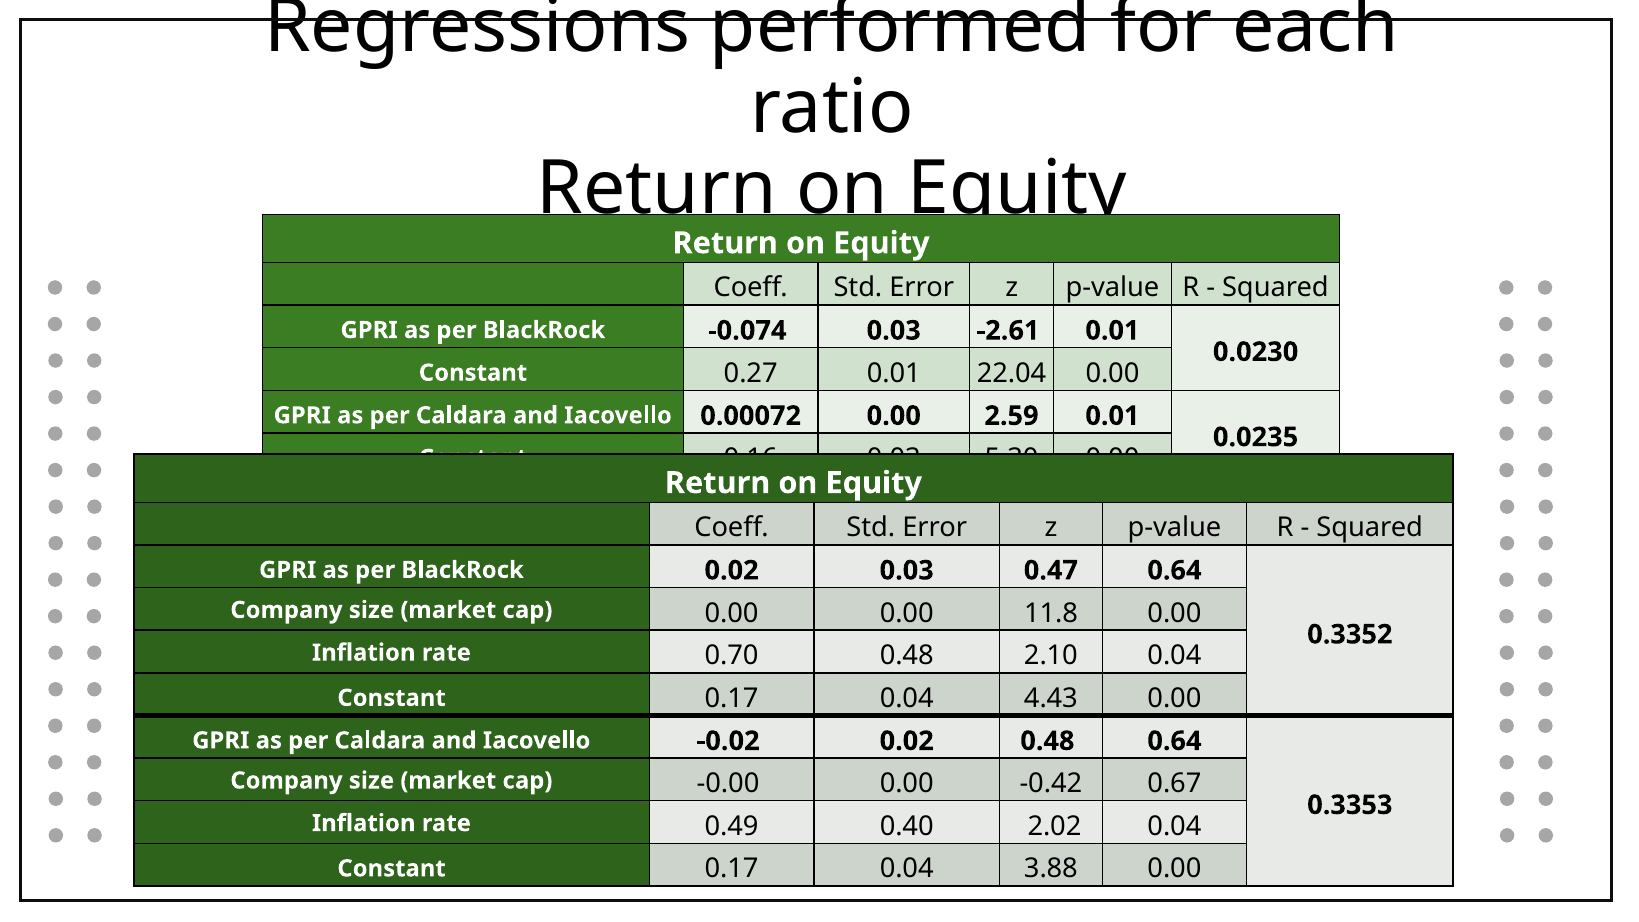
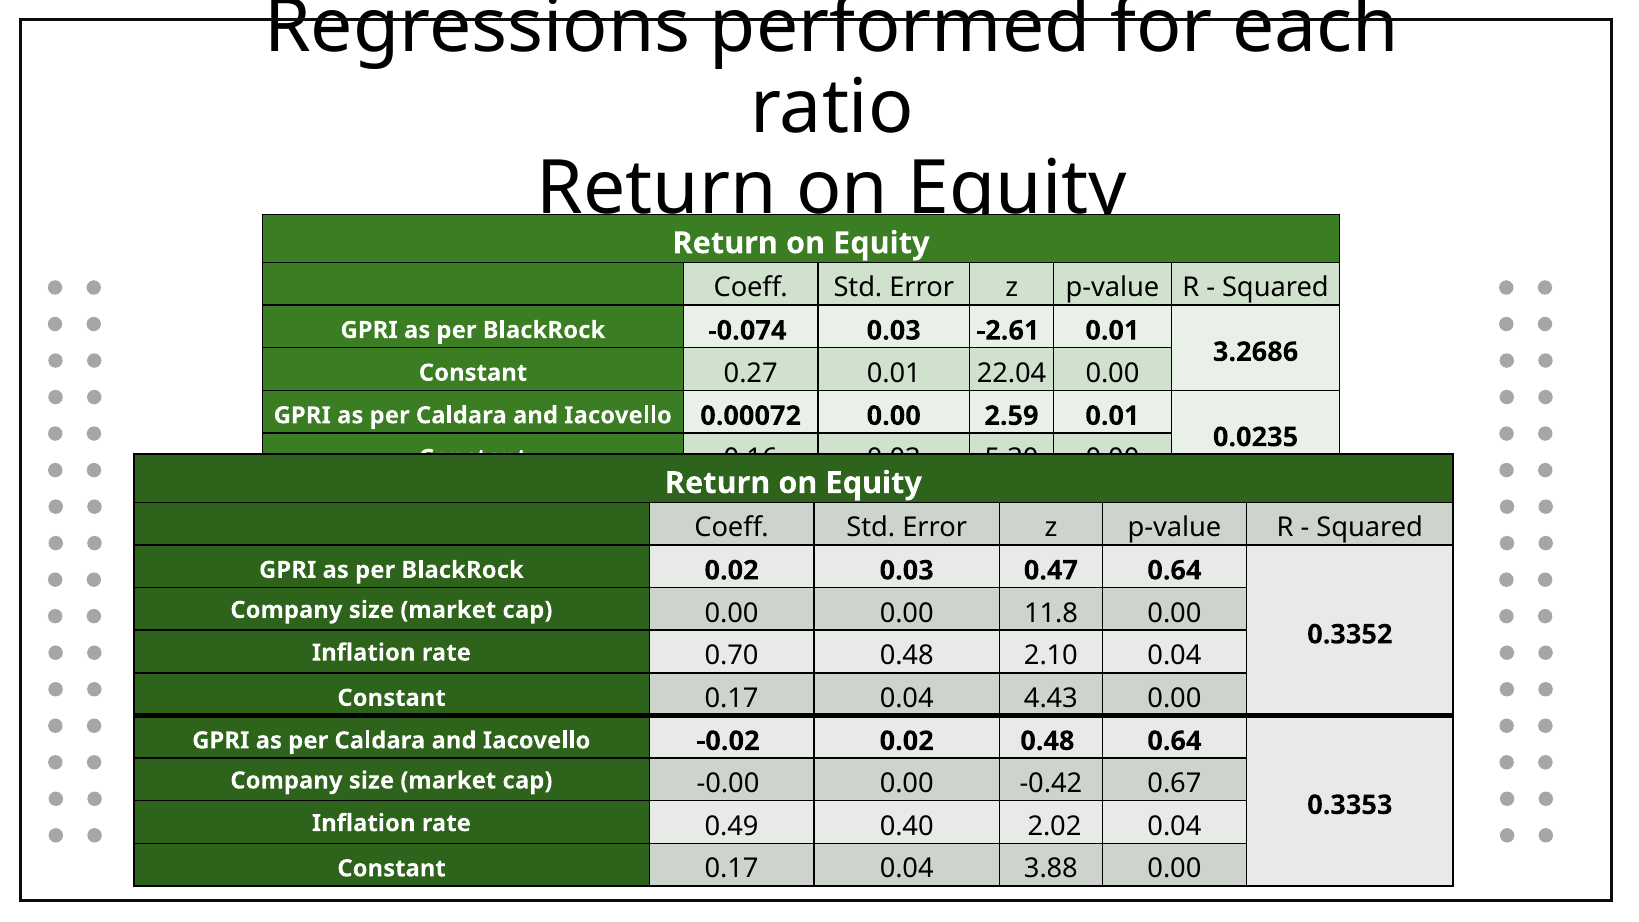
0.0230: 0.0230 -> 3.2686 (1256, 352)
